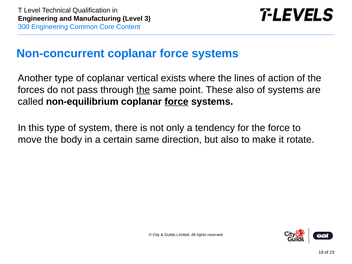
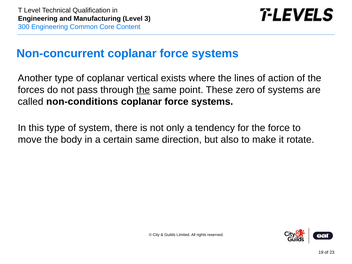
These also: also -> zero (245, 90)
non-equilibrium: non-equilibrium -> non-conditions (82, 102)
force underline: present -> none (177, 102)
